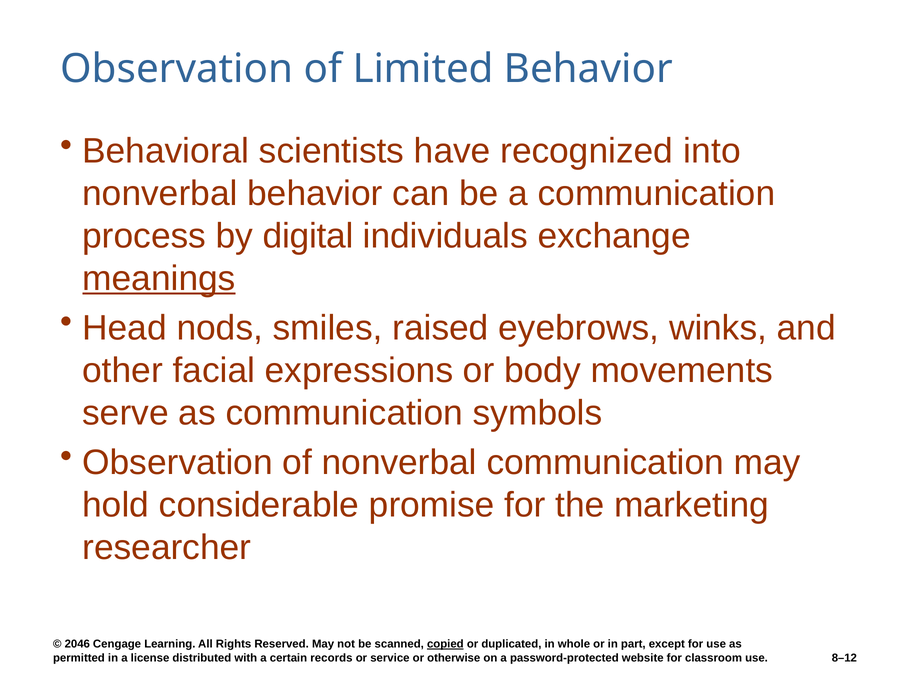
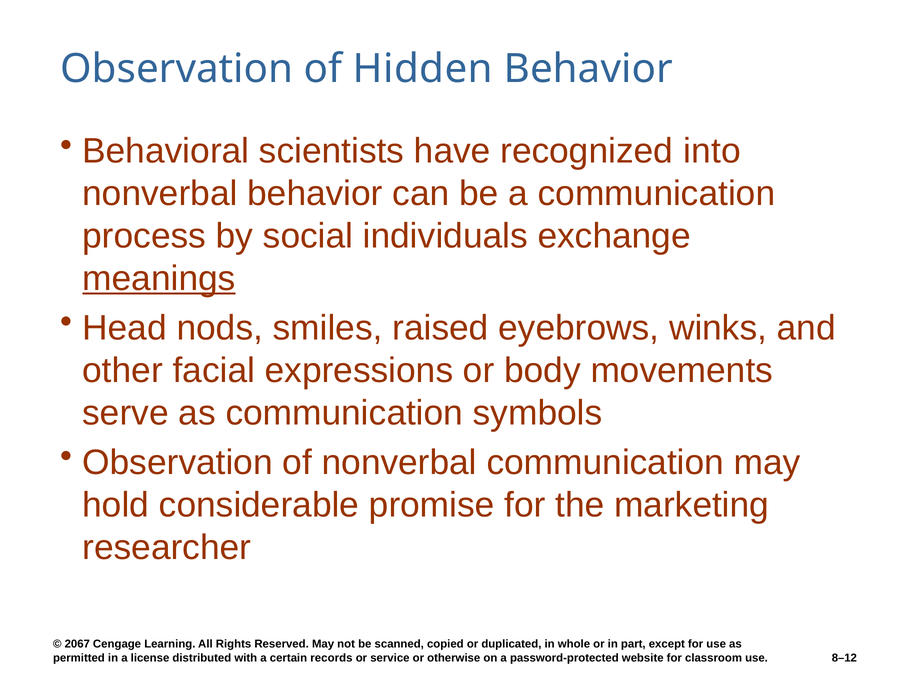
Limited: Limited -> Hidden (423, 69)
digital: digital -> social (308, 236)
2046: 2046 -> 2067 (77, 645)
copied underline: present -> none (445, 645)
